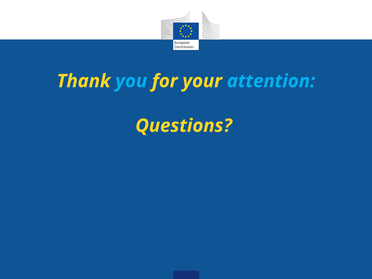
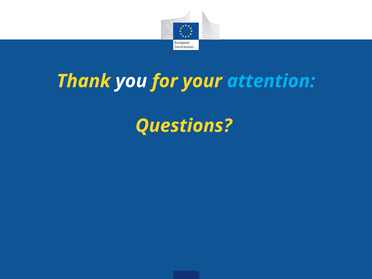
you colour: light blue -> white (131, 81)
